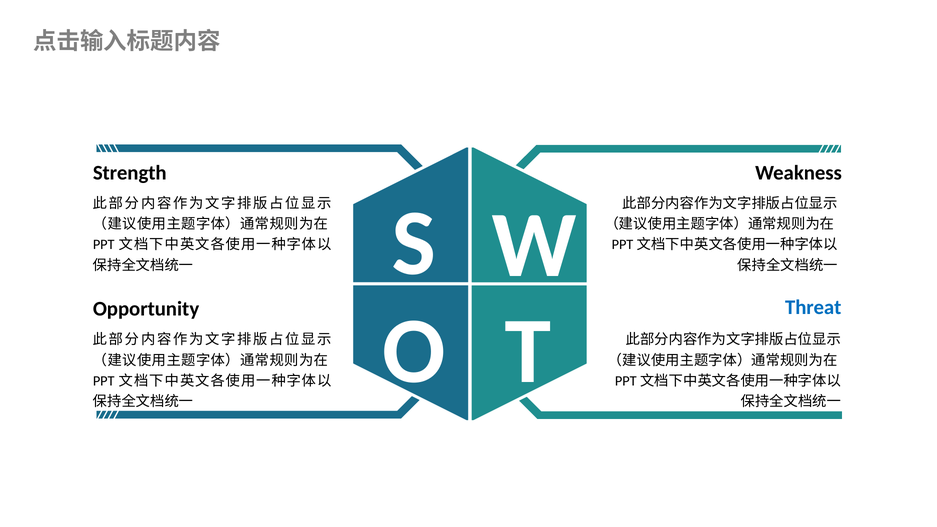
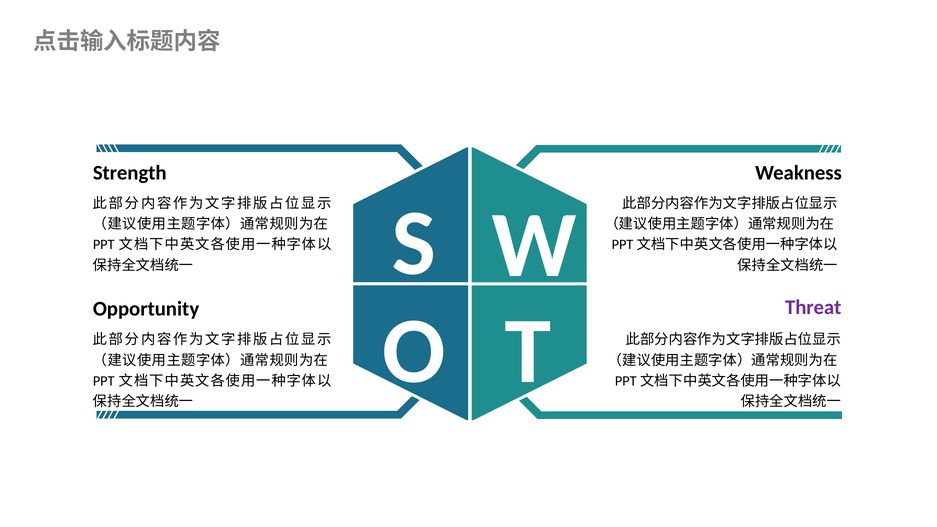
Threat colour: blue -> purple (813, 308)
